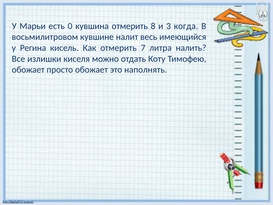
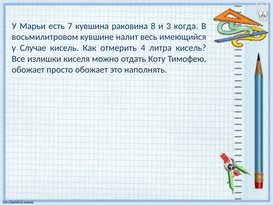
0: 0 -> 7 (70, 26)
кувшина отмерить: отмерить -> раковина (130, 26)
Регина: Регина -> Случае (33, 48)
7: 7 -> 4 (143, 48)
литра налить: налить -> кисель (191, 48)
